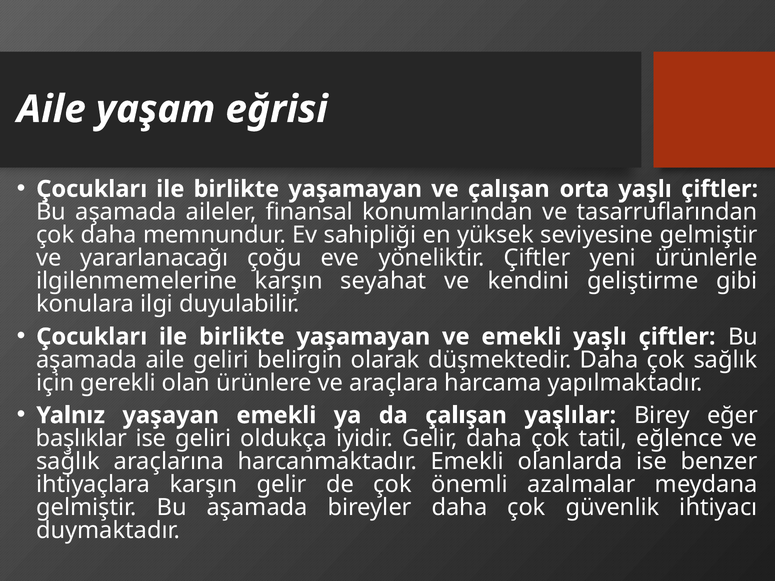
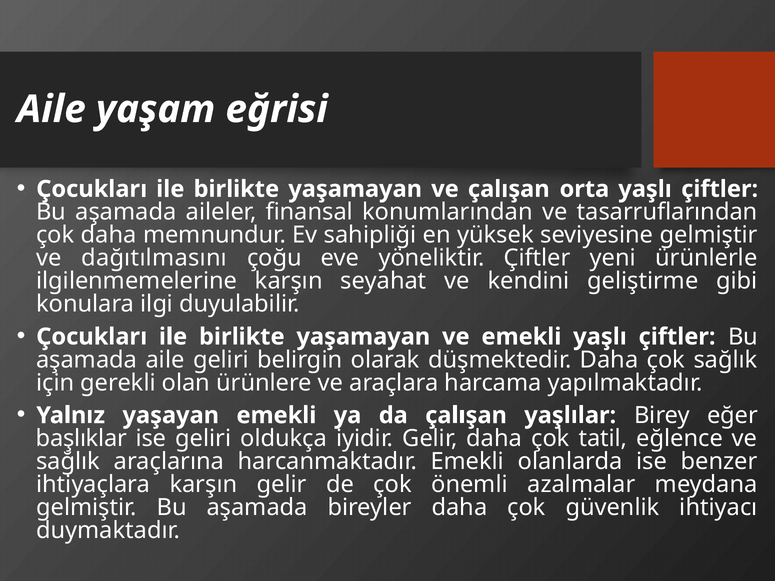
yararlanacağı: yararlanacağı -> dağıtılmasını (154, 258)
